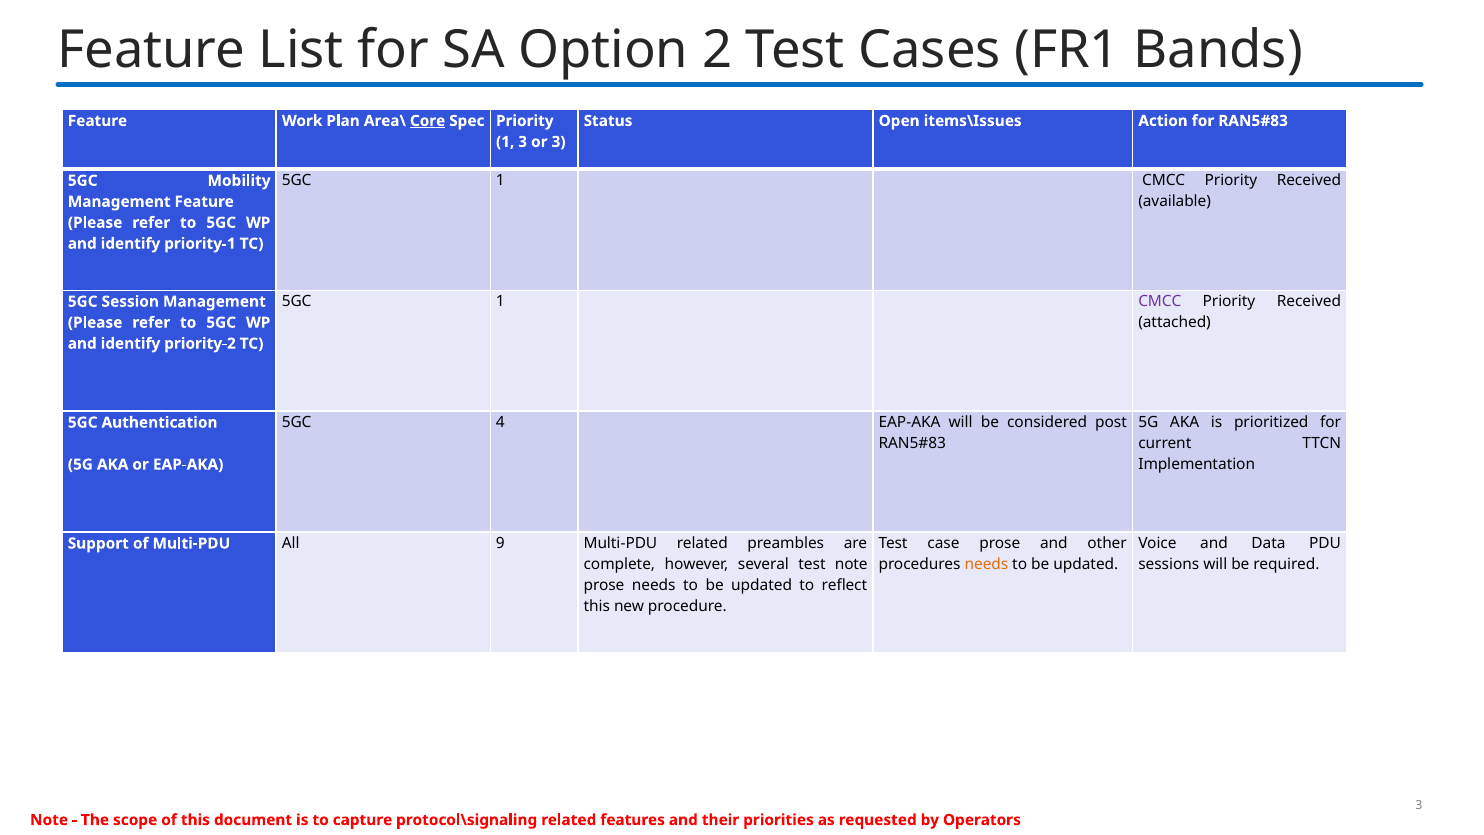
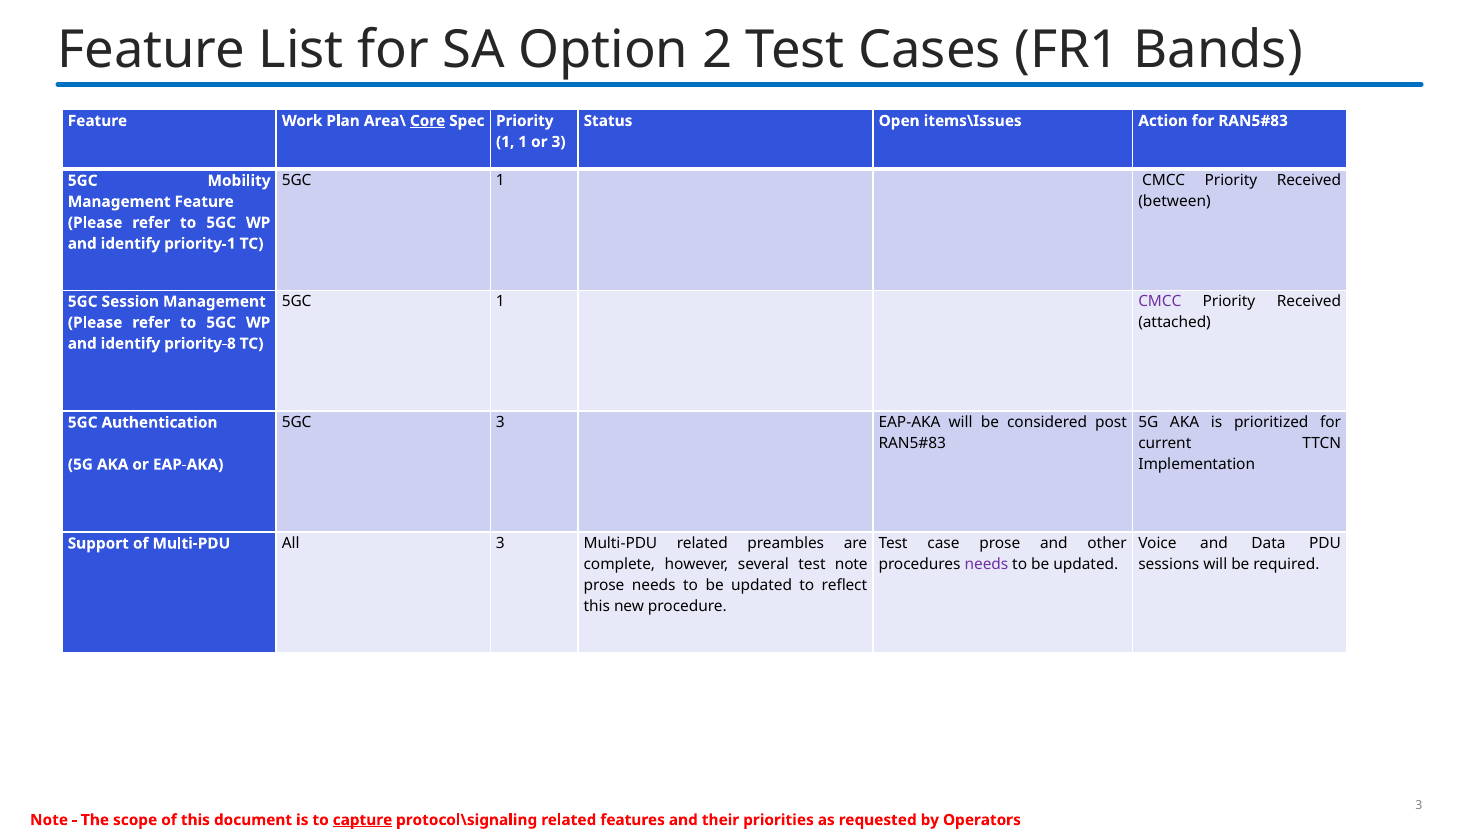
1 3: 3 -> 1 (523, 142)
available: available -> between (1175, 202)
priority-2: priority-2 -> priority-8 (200, 343)
5GC 4: 4 -> 3 (500, 422)
All 9: 9 -> 3 (500, 543)
needs colour: orange -> purple (986, 564)
capture underline: none -> present (362, 820)
